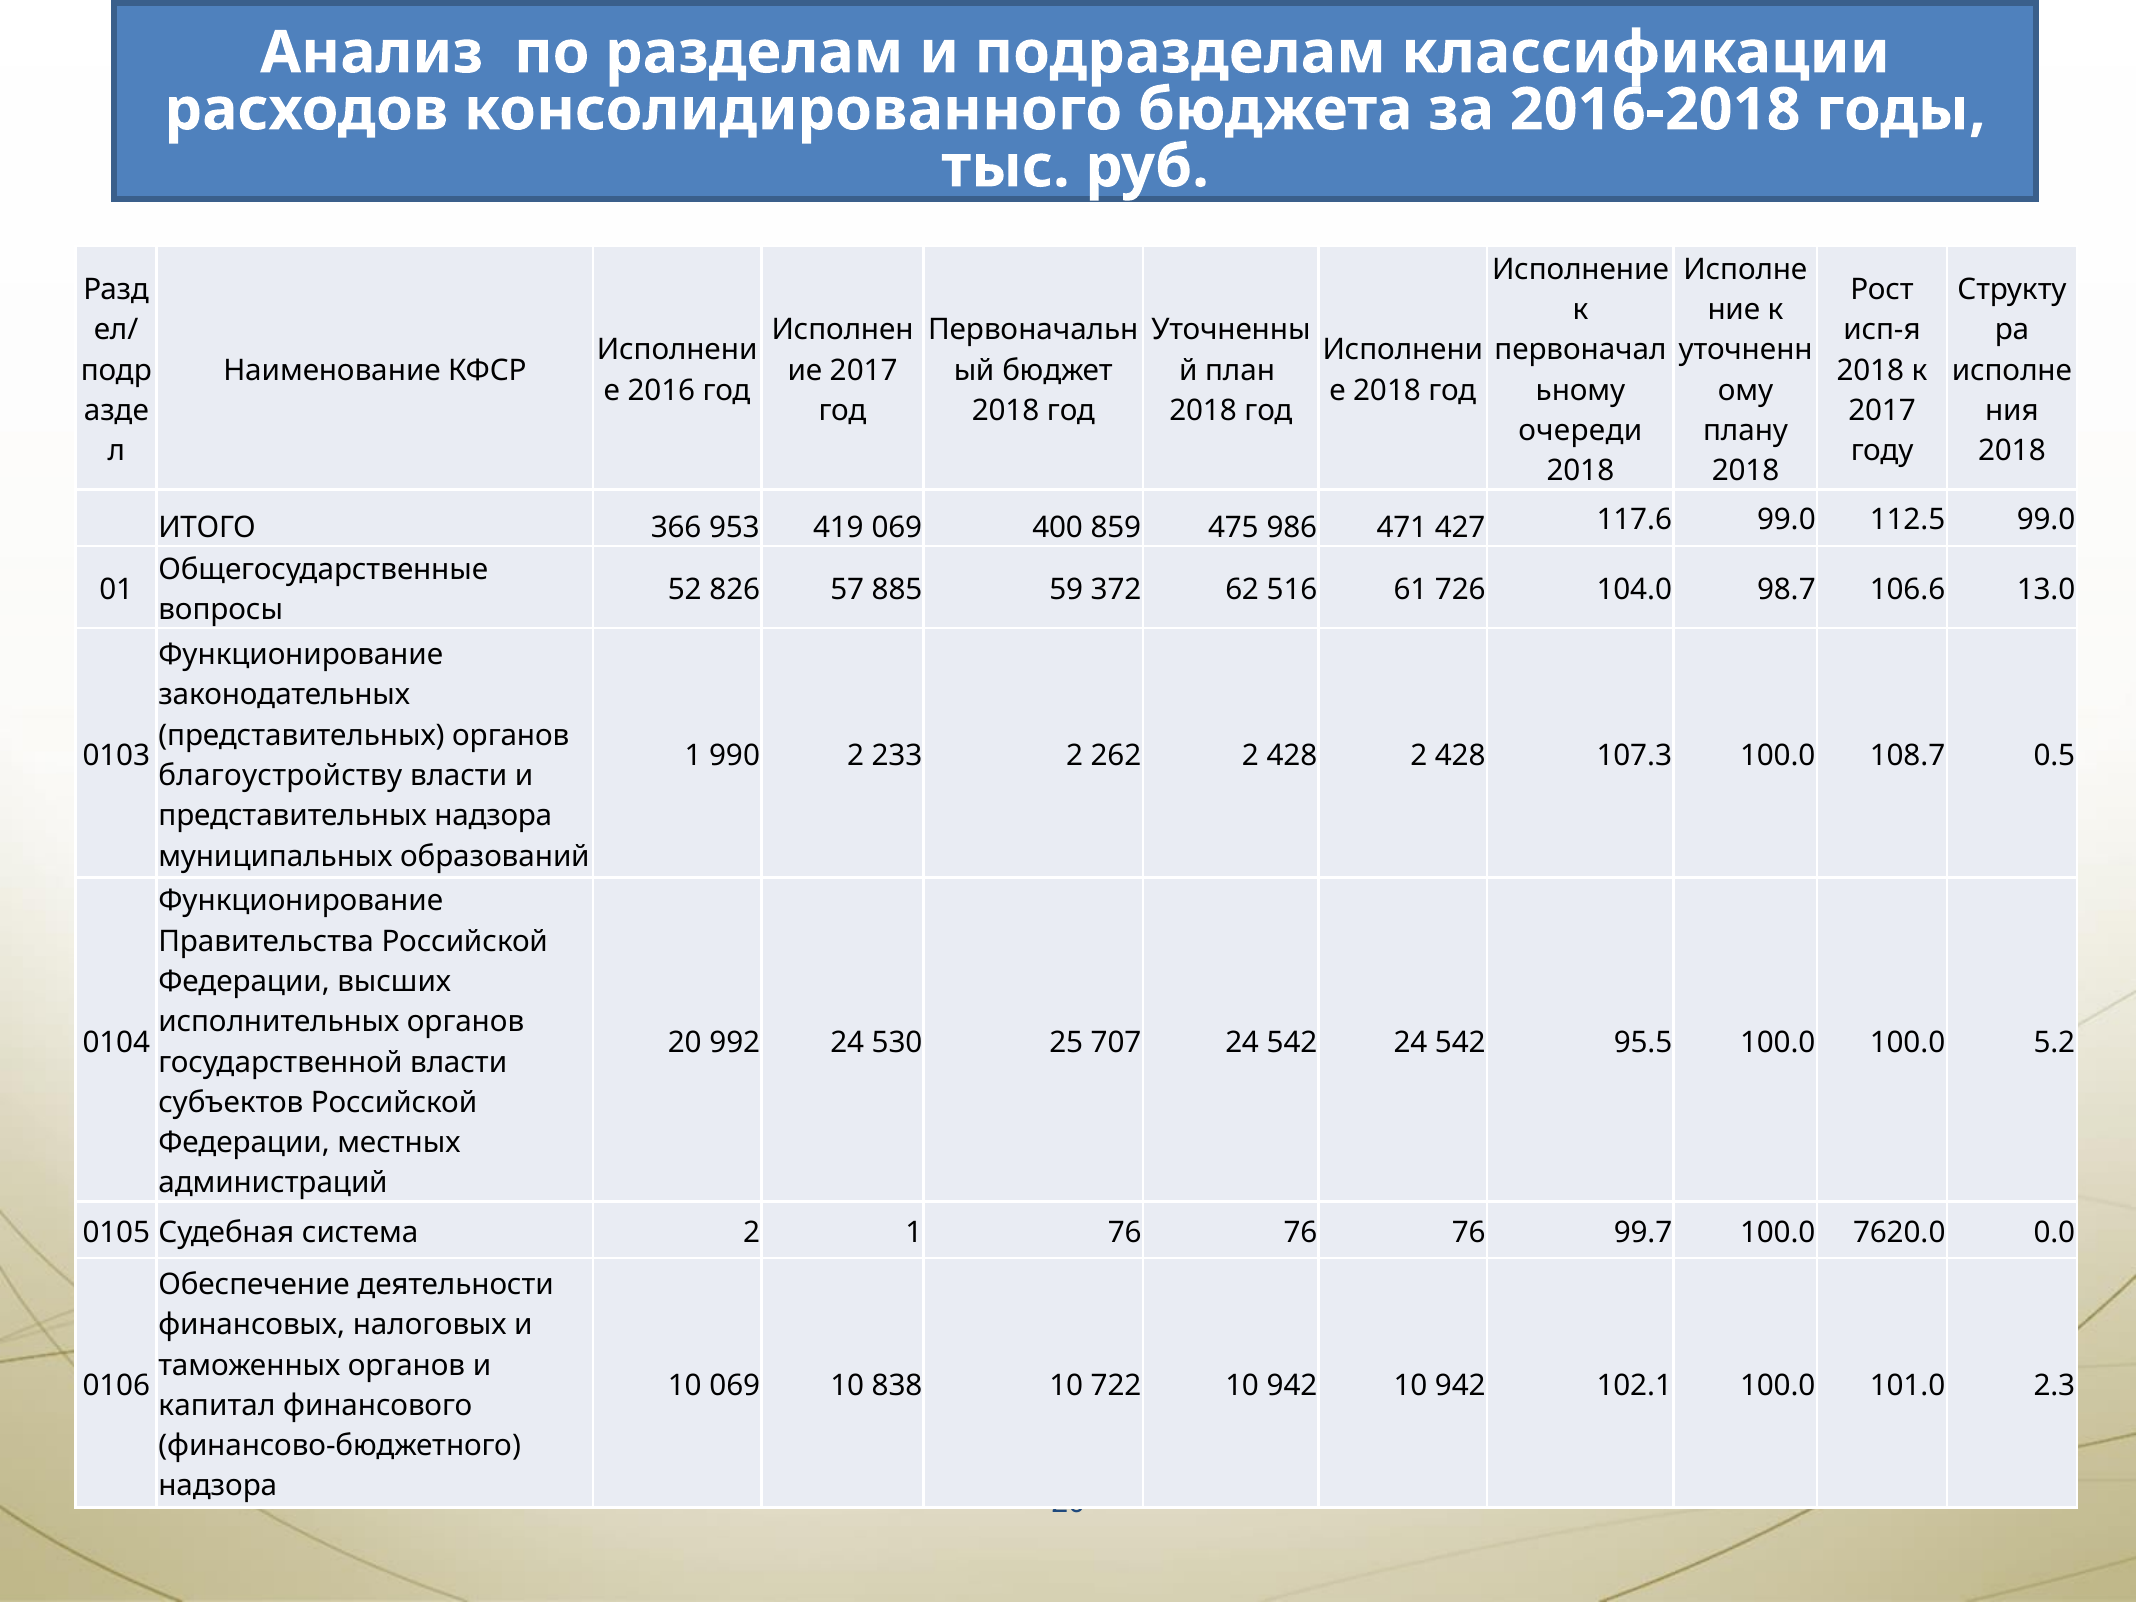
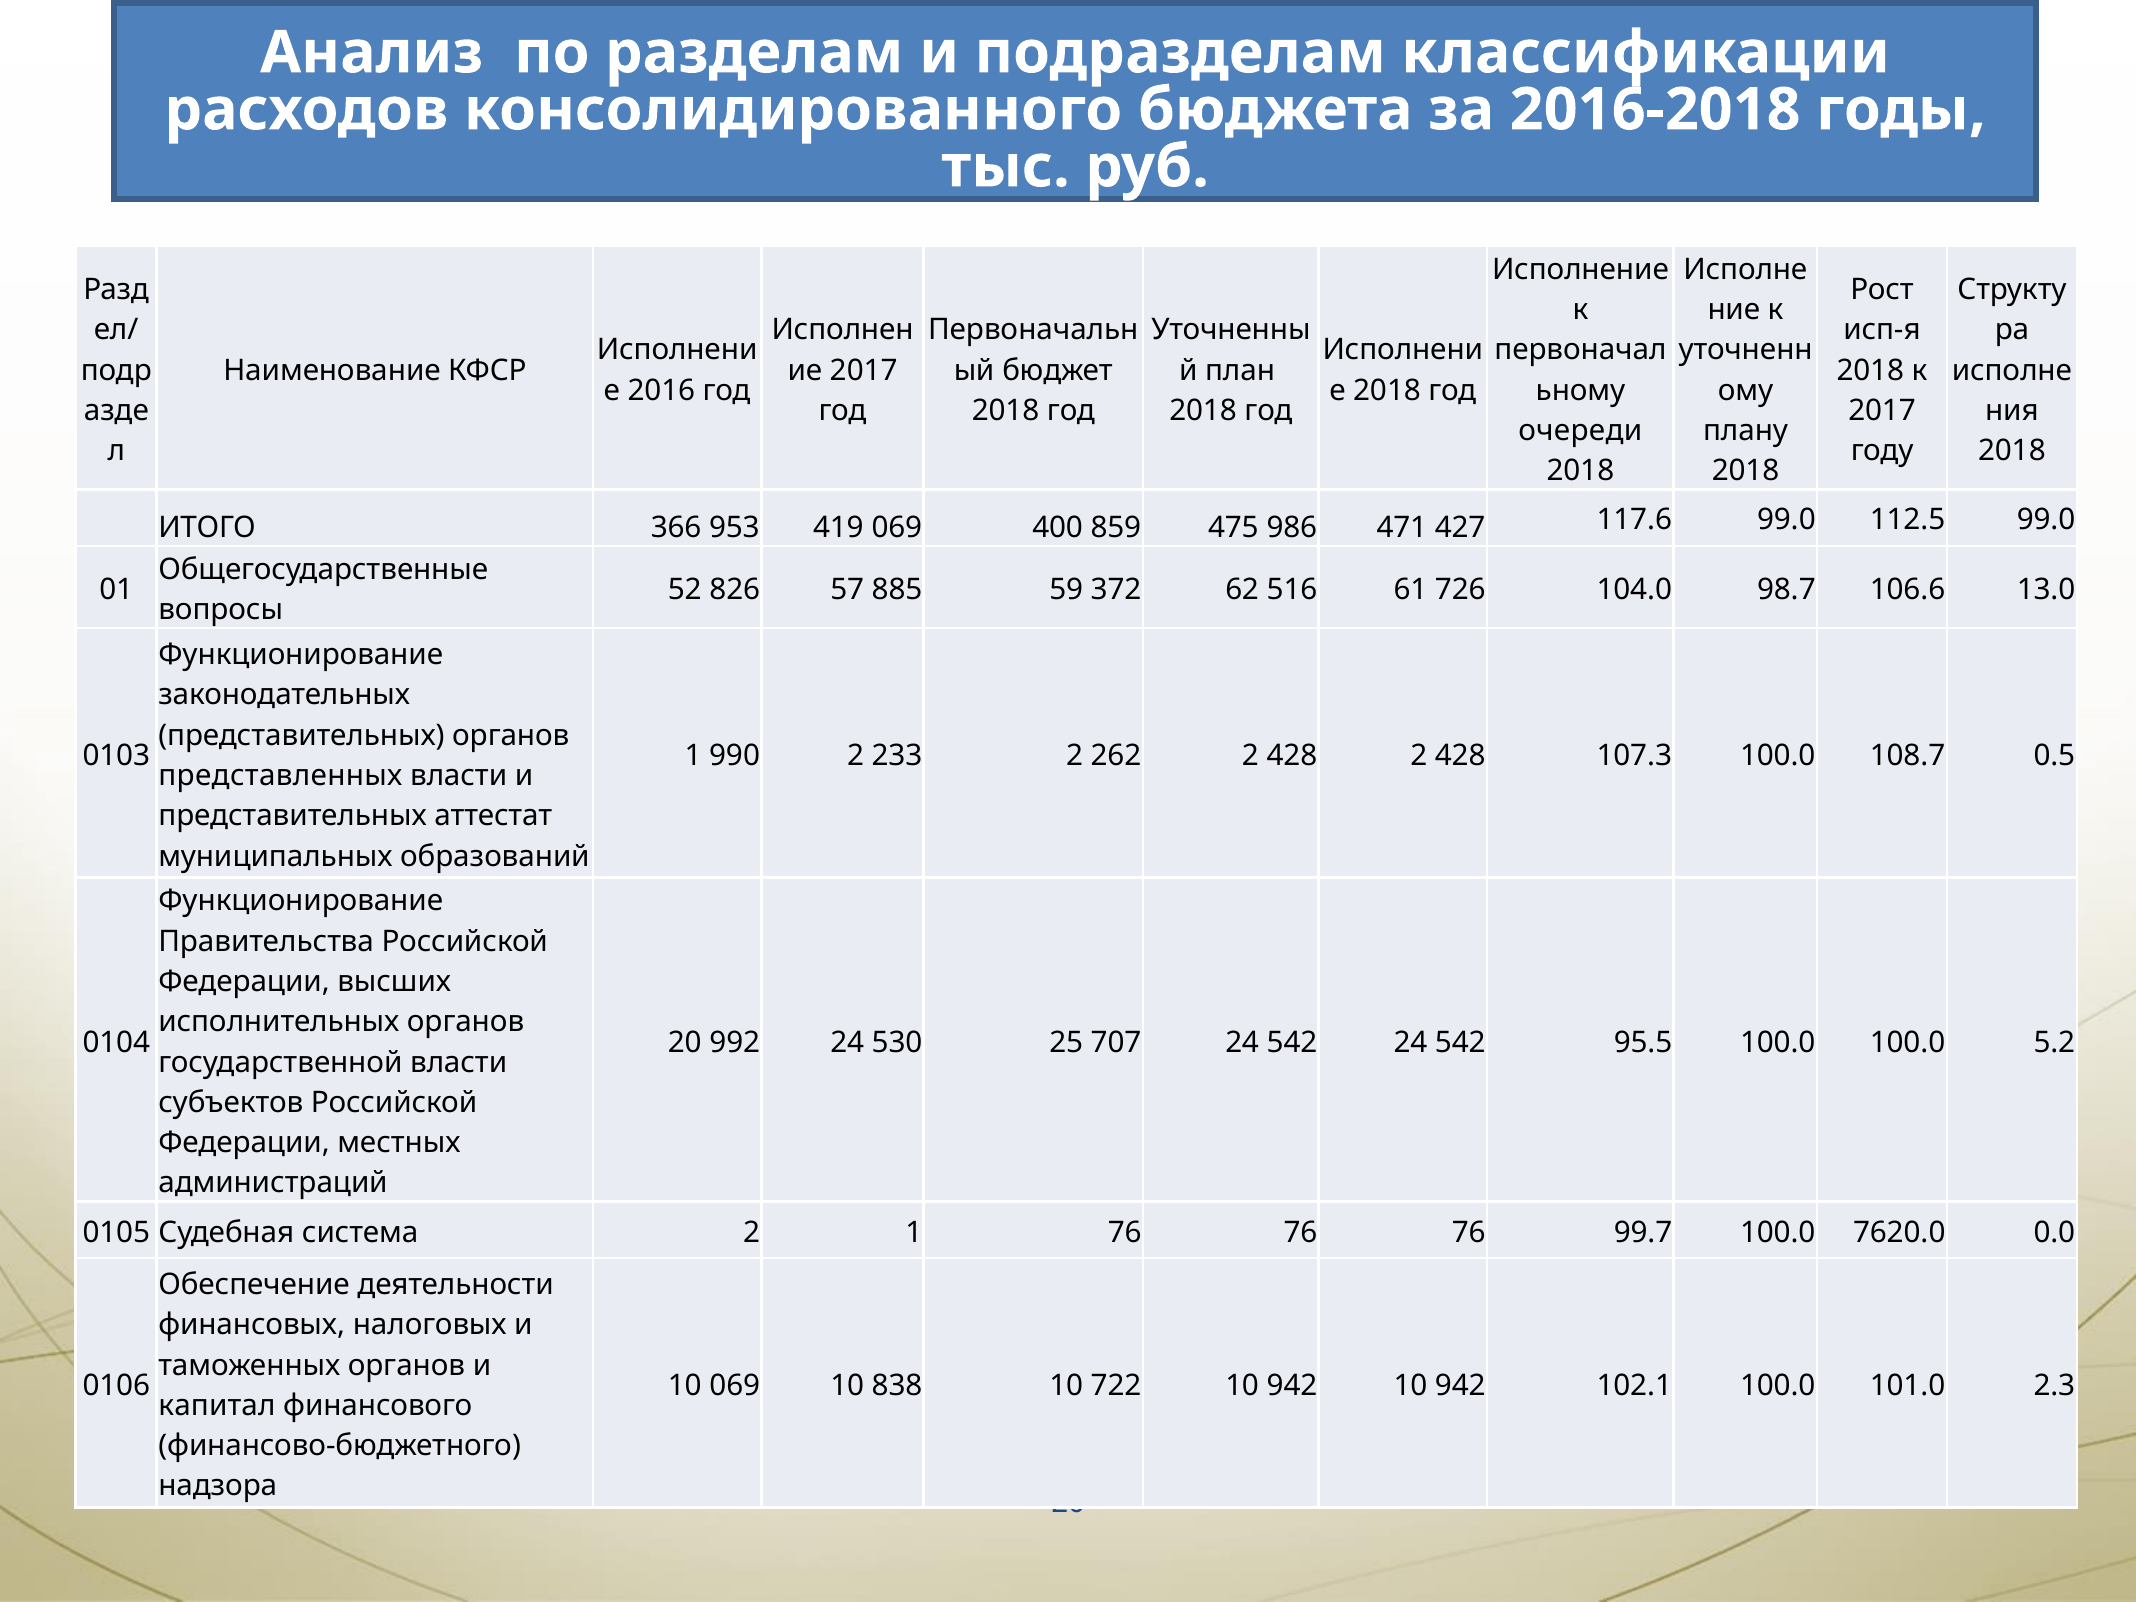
благоустройству: благоустройству -> представленных (280, 776)
представительных надзора: надзора -> аттестат (493, 816)
